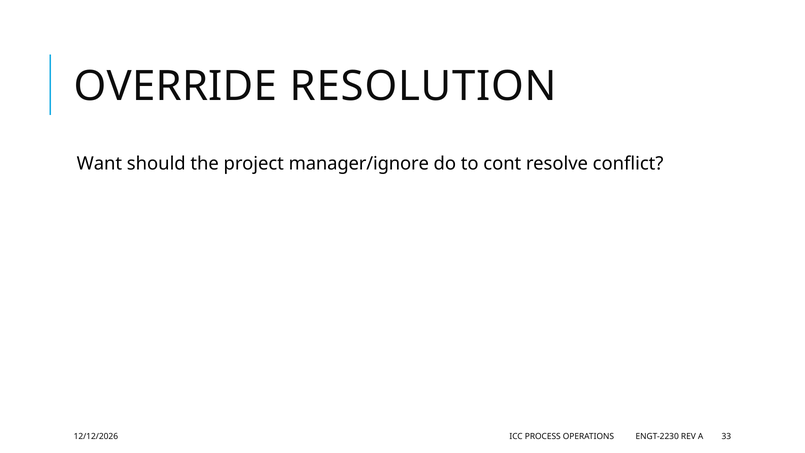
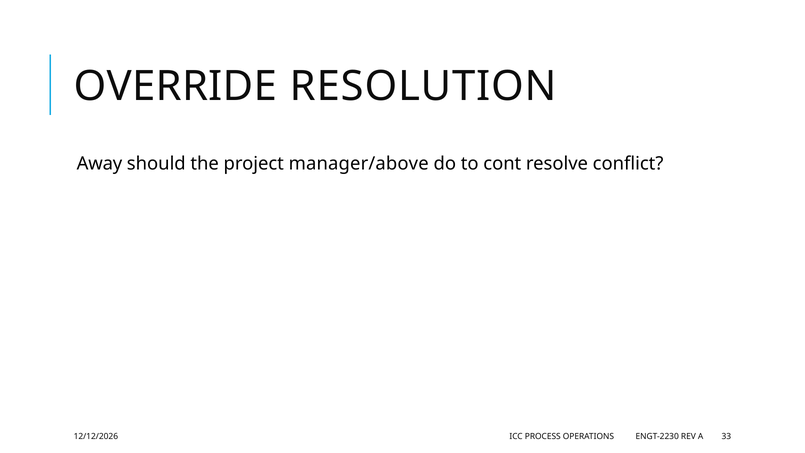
Want: Want -> Away (99, 164)
manager/ignore: manager/ignore -> manager/above (359, 164)
